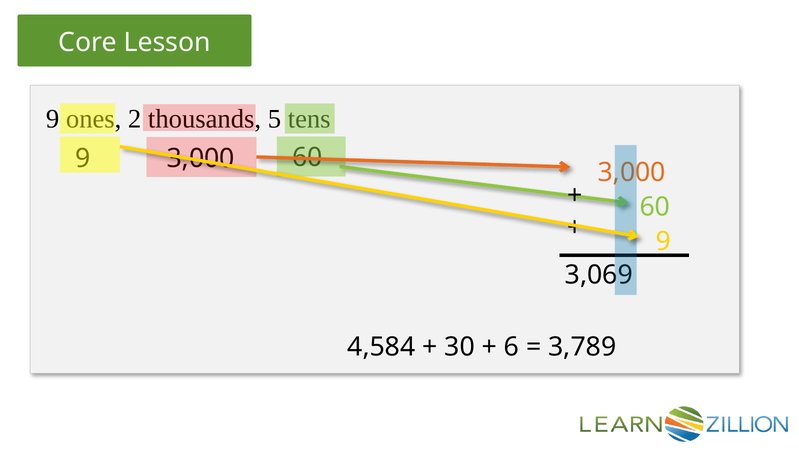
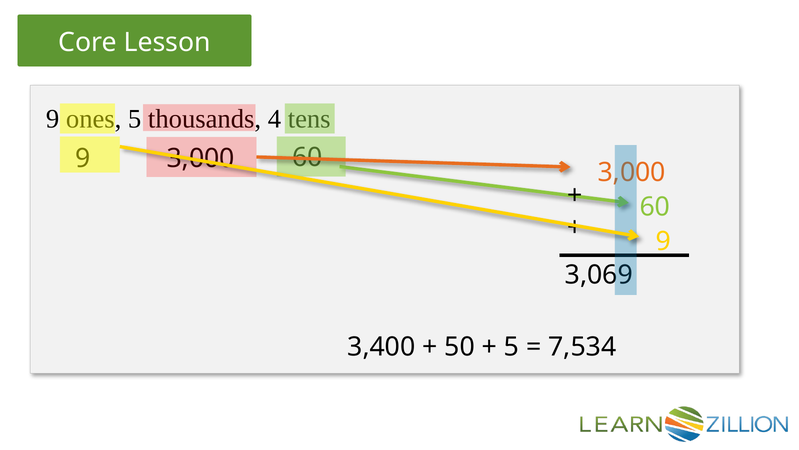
2: 2 -> 5 (135, 119)
5: 5 -> 4 (274, 119)
4,584: 4,584 -> 3,400 (381, 346)
30: 30 -> 50 (460, 346)
6: 6 -> 5 (512, 346)
3,789: 3,789 -> 7,534 (582, 346)
